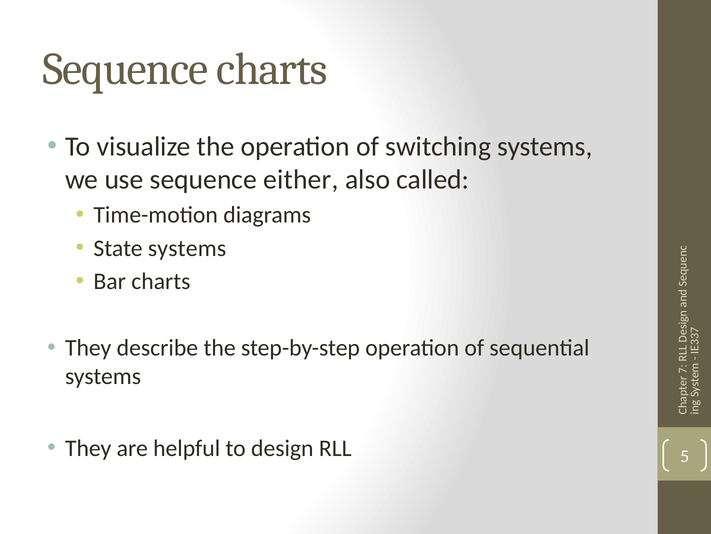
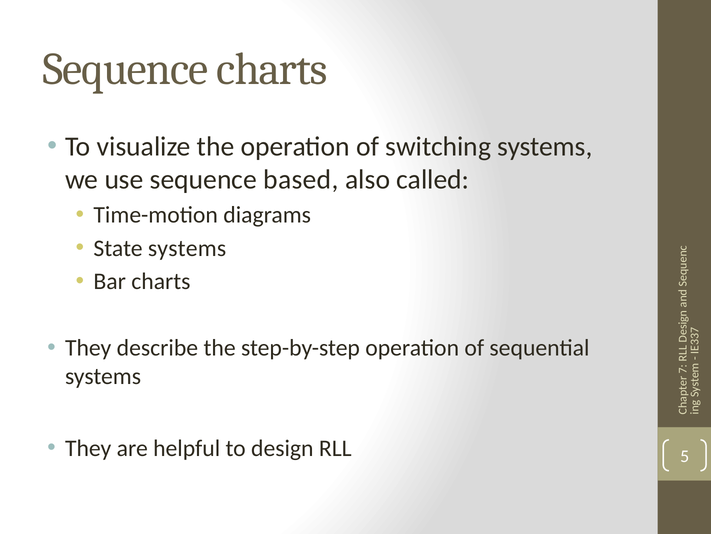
either: either -> based (301, 180)
